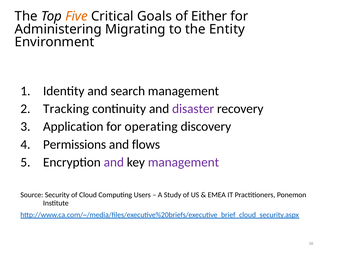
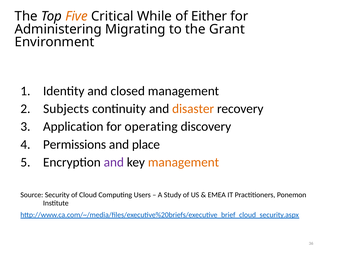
Goals: Goals -> While (154, 16)
Entity: Entity -> Grant (227, 29)
search: search -> closed (128, 91)
Tracking: Tracking -> Subjects (66, 109)
disaster colour: purple -> orange (193, 109)
flows: flows -> place (146, 144)
management colour: purple -> orange (183, 162)
